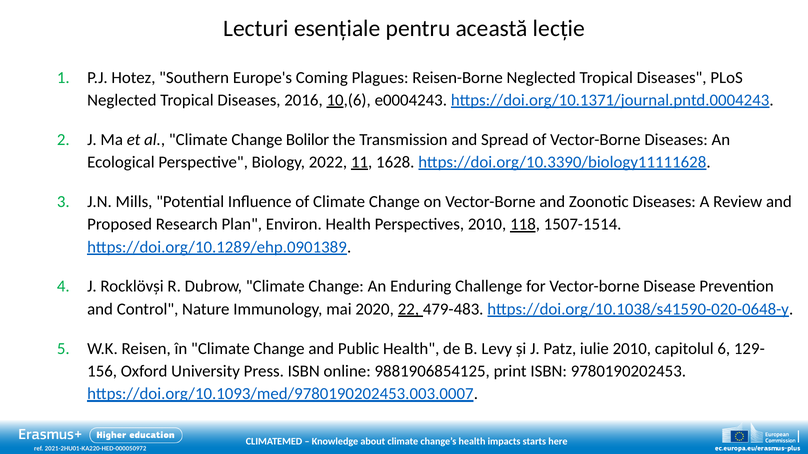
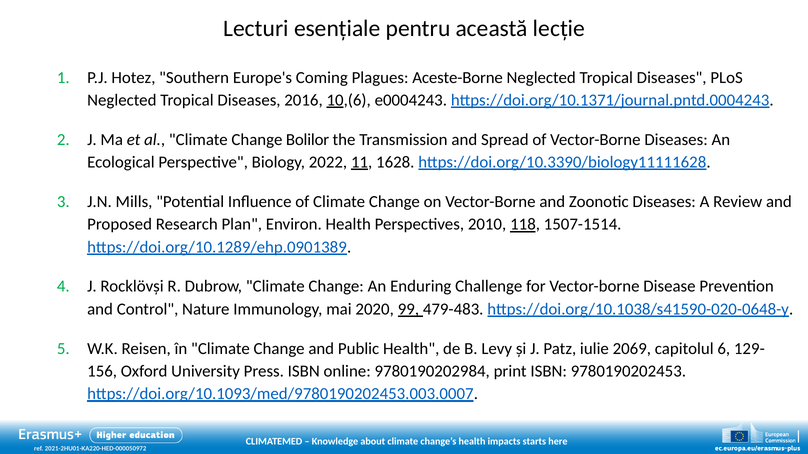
Reisen-Borne: Reisen-Borne -> Aceste-Borne (458, 78)
22: 22 -> 99 (408, 309)
iulie 2010: 2010 -> 2069 (632, 349)
9881906854125: 9881906854125 -> 9780190202984 (432, 372)
